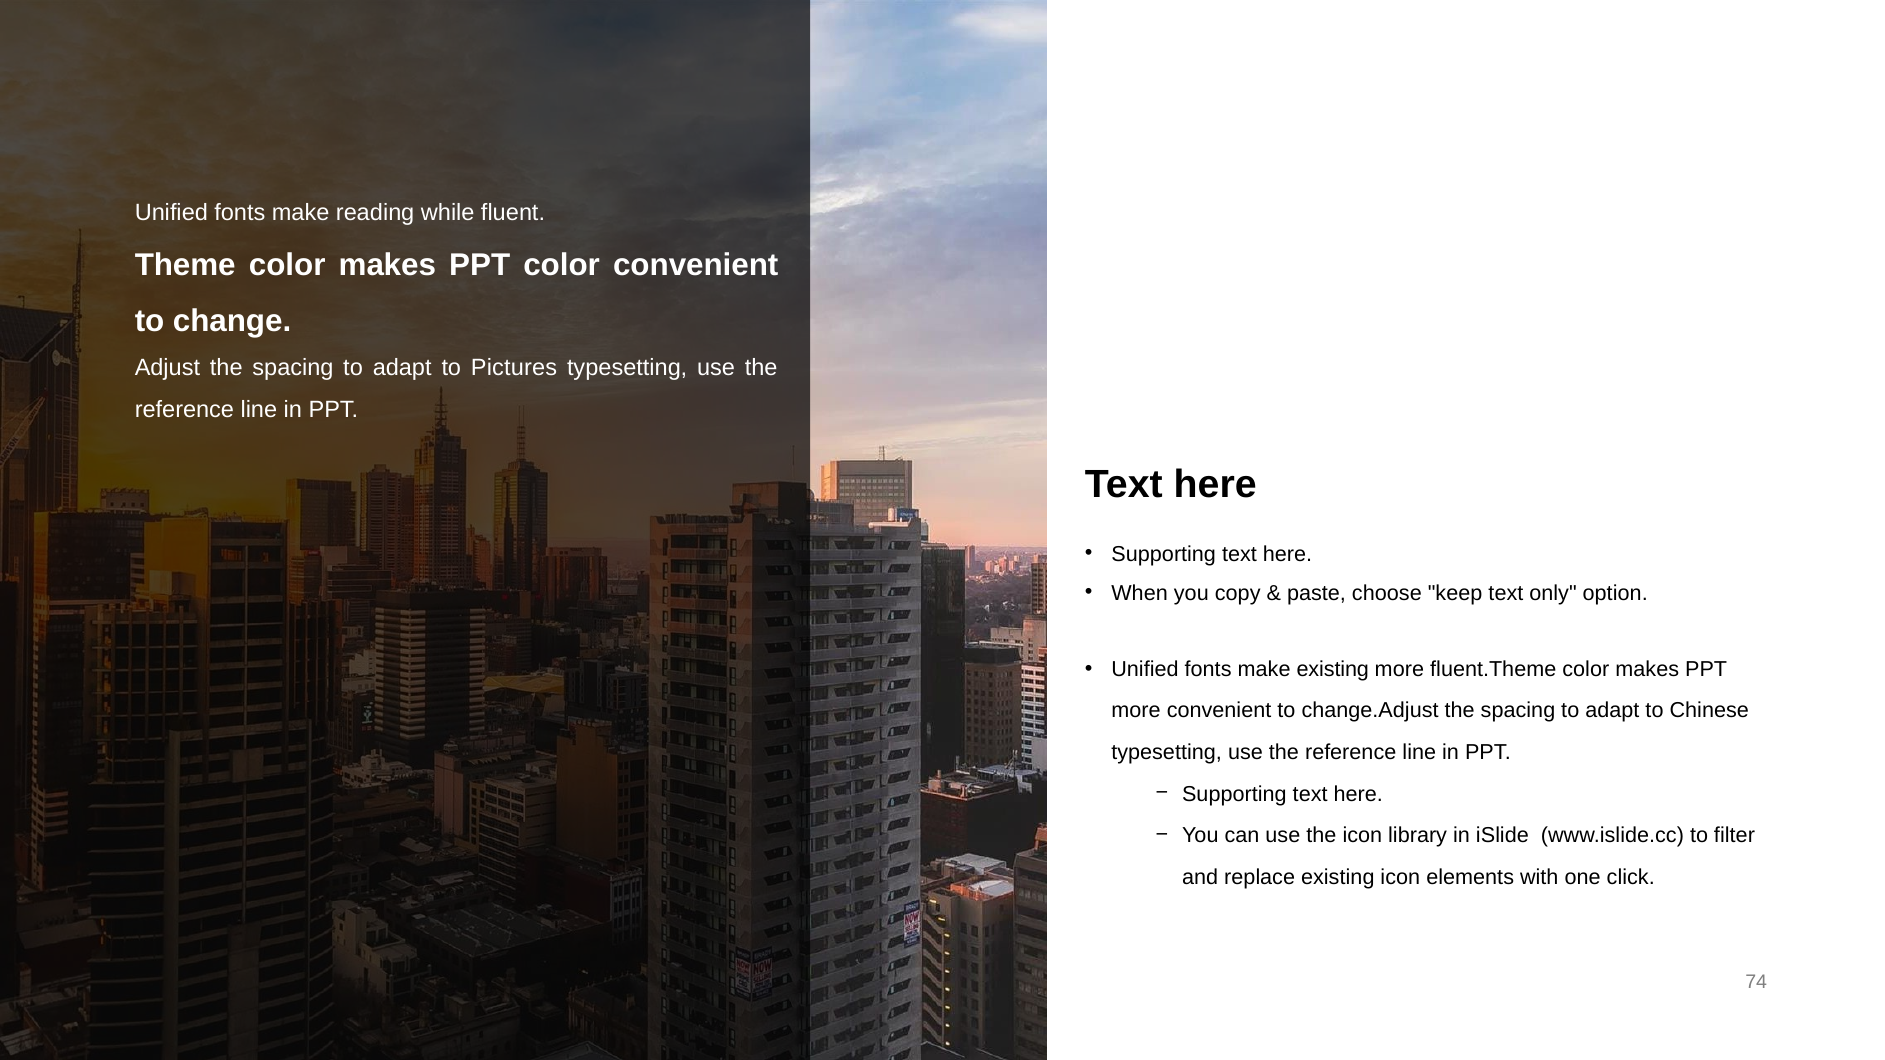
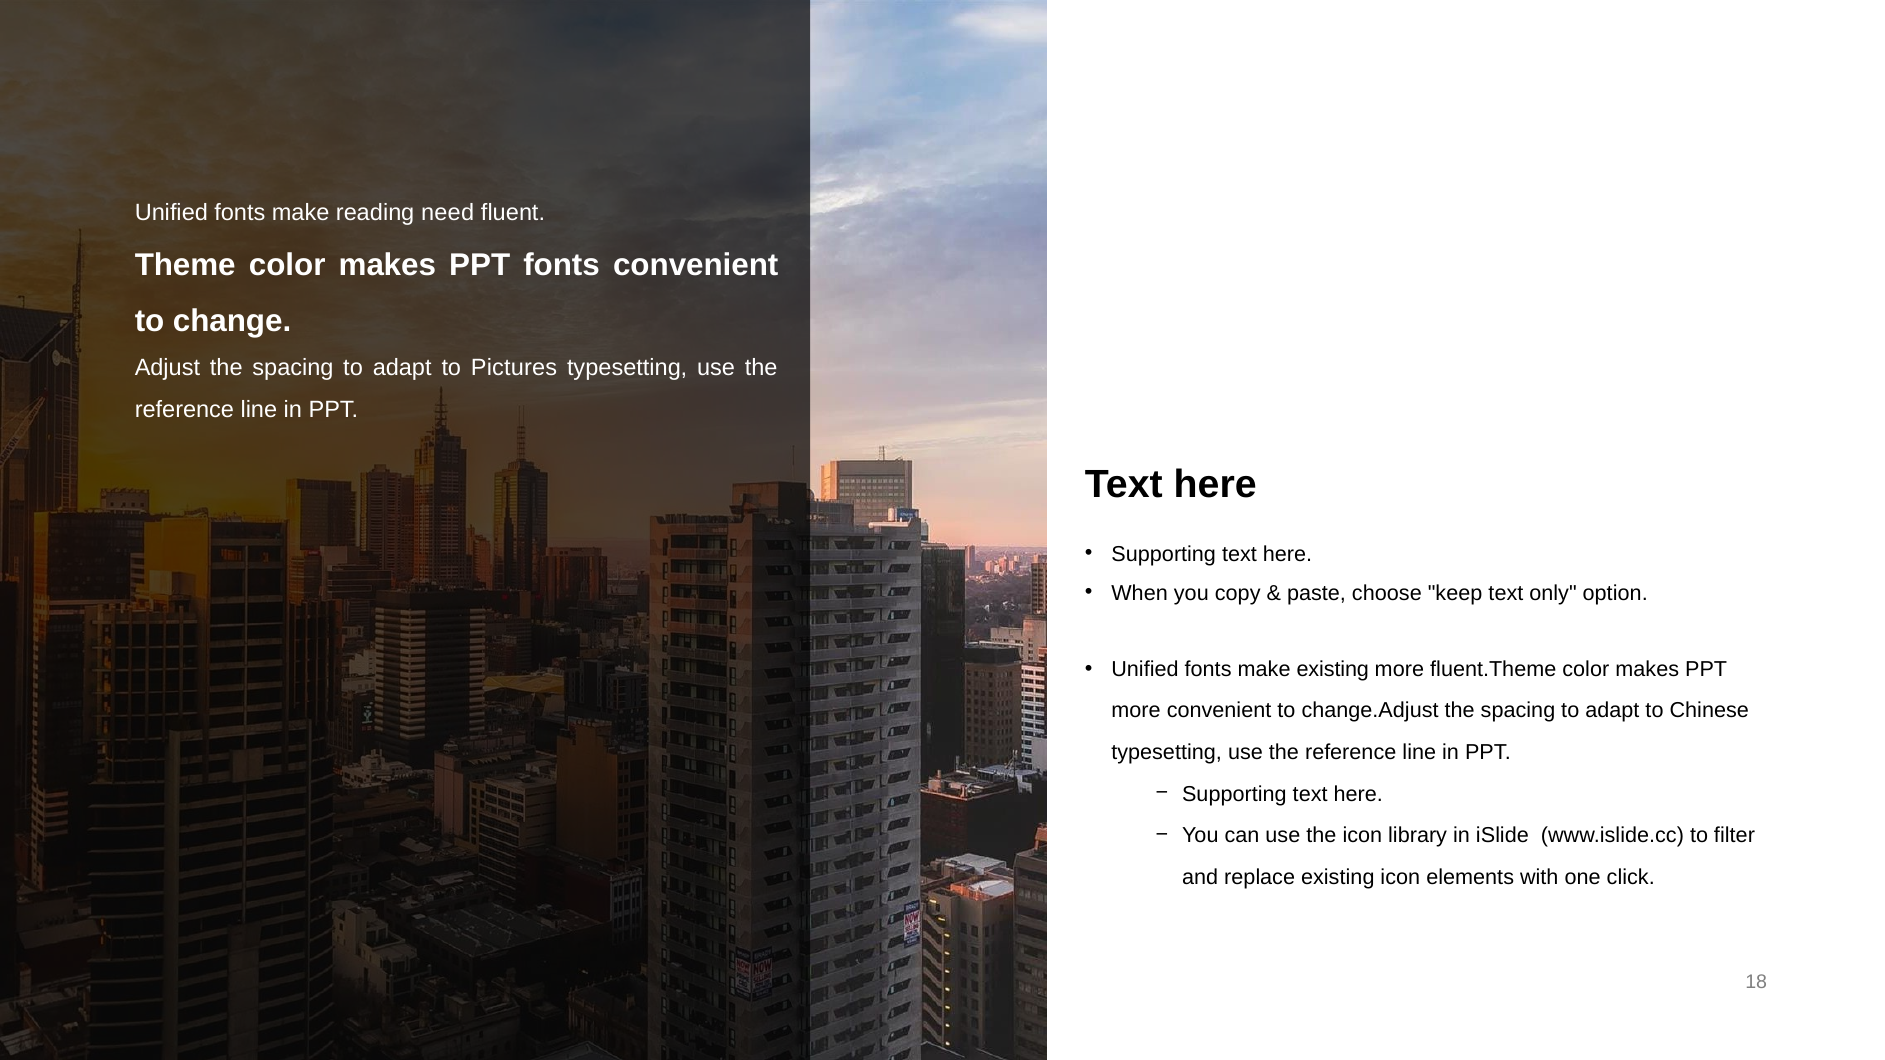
while: while -> need (448, 213)
PPT color: color -> fonts (562, 265)
74: 74 -> 18 (1756, 982)
